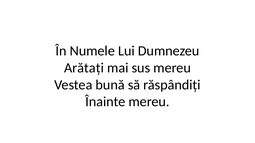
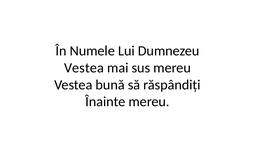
Arătați: Arătați -> Vestea (84, 68)
